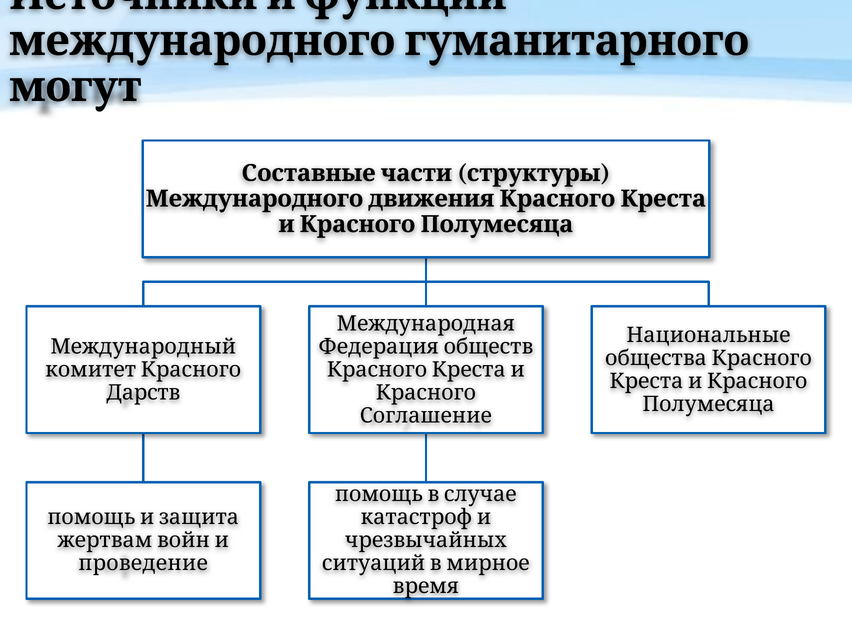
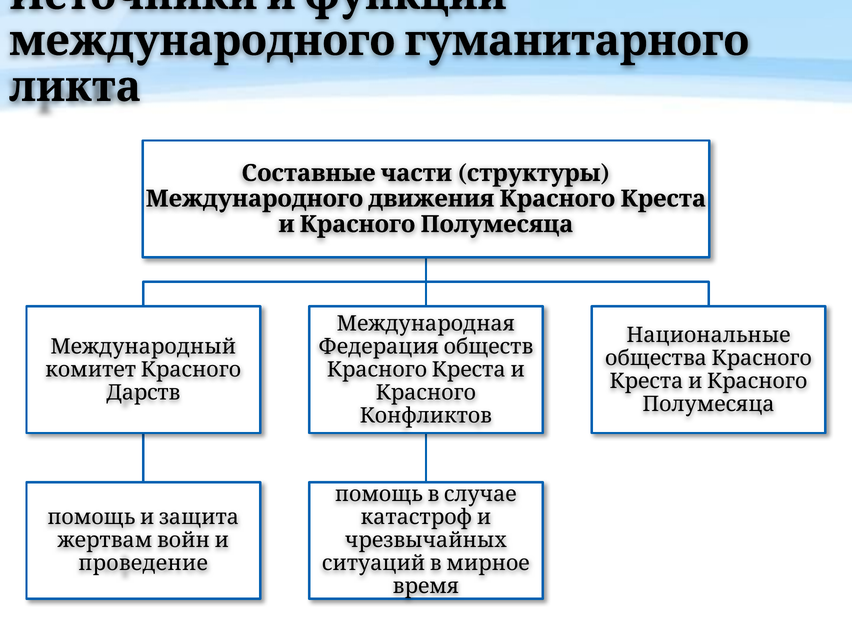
могут: могут -> ликта (75, 87)
Соглашение: Соглашение -> Конфликтов (426, 416)
